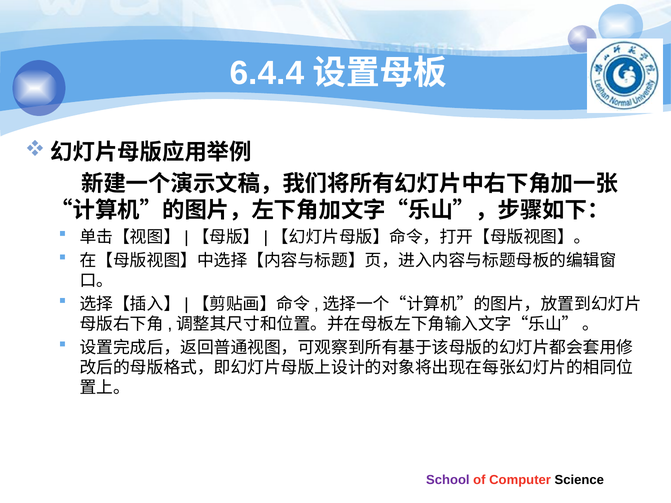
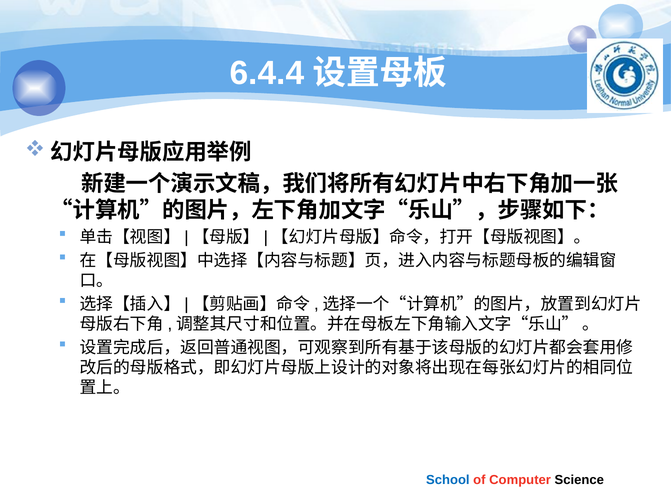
School colour: purple -> blue (448, 480)
